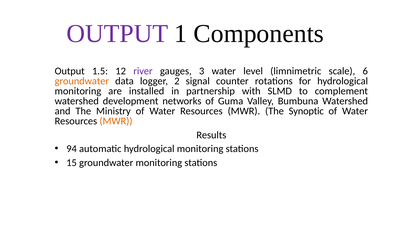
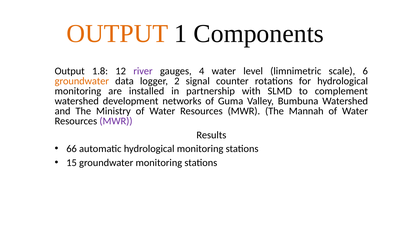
OUTPUT colour: purple -> orange (117, 34)
1.5: 1.5 -> 1.8 (100, 71)
3: 3 -> 4 (202, 71)
Synoptic: Synoptic -> Mannah (306, 111)
MWR colour: orange -> purple (116, 121)
94: 94 -> 66 (72, 149)
